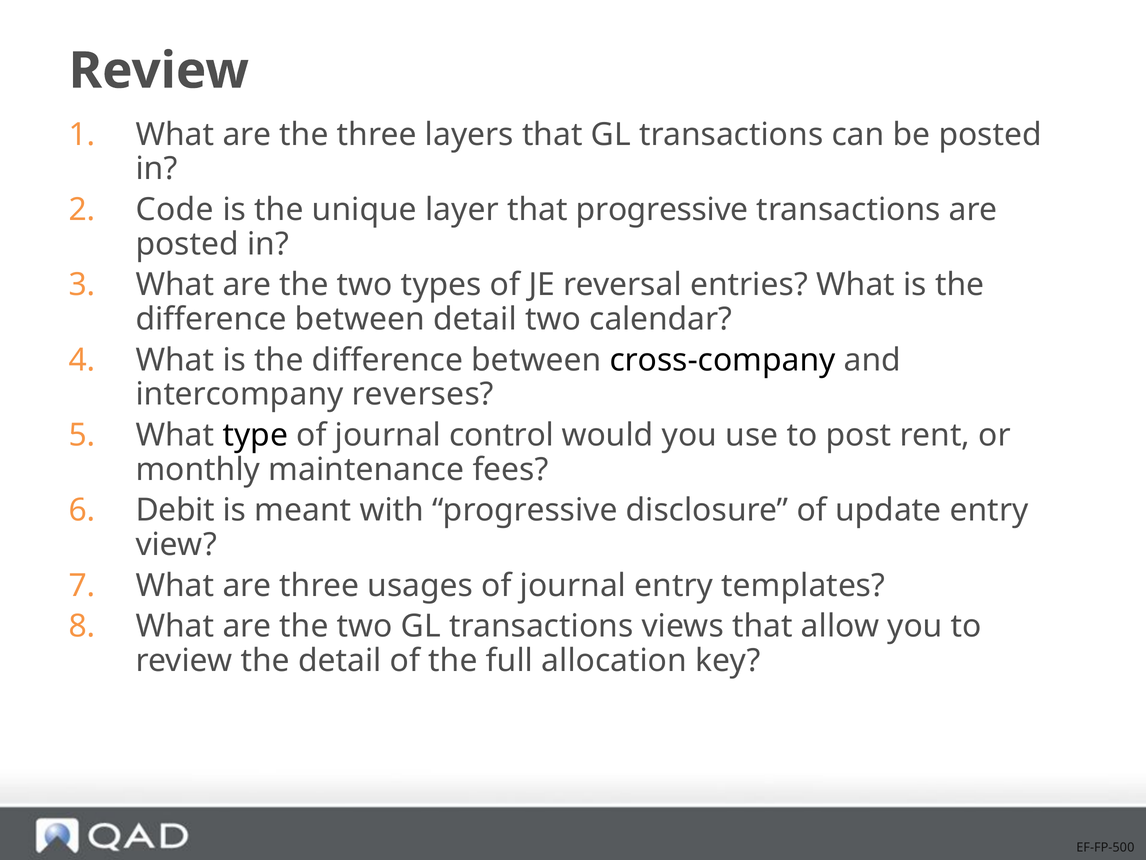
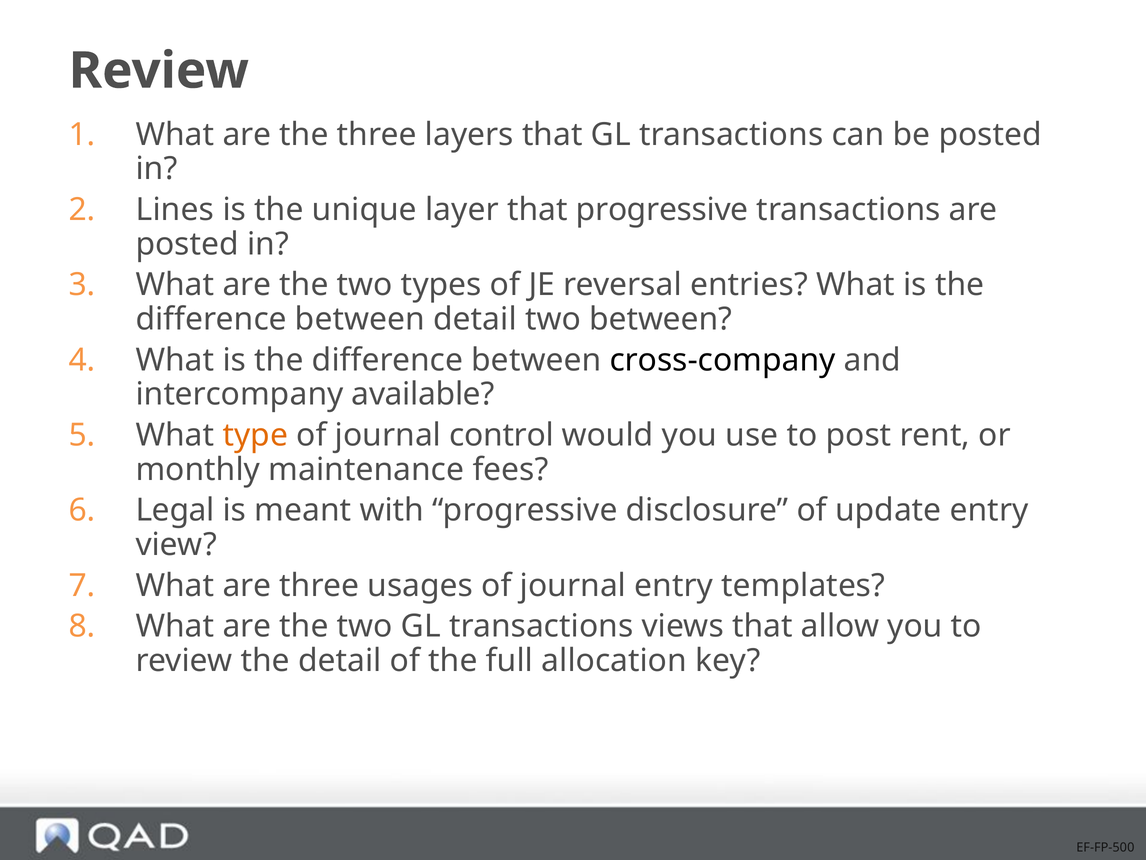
Code: Code -> Lines (175, 210)
two calendar: calendar -> between (661, 319)
reverses: reverses -> available (423, 394)
type colour: black -> orange (255, 435)
Debit: Debit -> Legal (175, 510)
